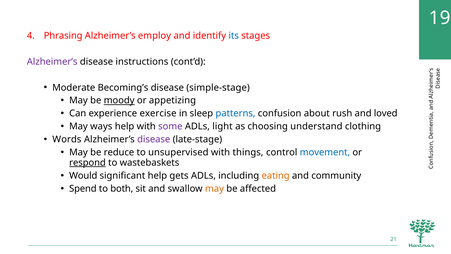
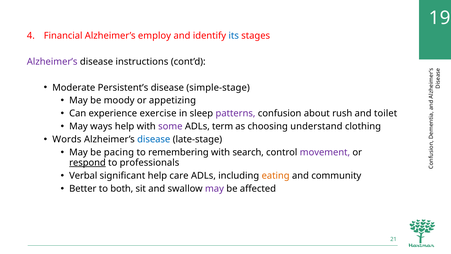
Phrasing: Phrasing -> Financial (63, 36)
Becoming’s: Becoming’s -> Persistent’s (123, 87)
moody underline: present -> none (119, 100)
patterns colour: blue -> purple (235, 113)
loved: loved -> toilet (386, 113)
light: light -> term (223, 126)
disease colour: purple -> blue (154, 139)
reduce: reduce -> pacing (119, 152)
unsupervised: unsupervised -> remembering (178, 152)
things: things -> search (248, 152)
movement colour: blue -> purple (325, 152)
wastebaskets: wastebaskets -> professionals (149, 162)
Would: Would -> Verbal (83, 175)
gets: gets -> care (179, 175)
Spend: Spend -> Better (83, 188)
may colour: orange -> purple (214, 188)
